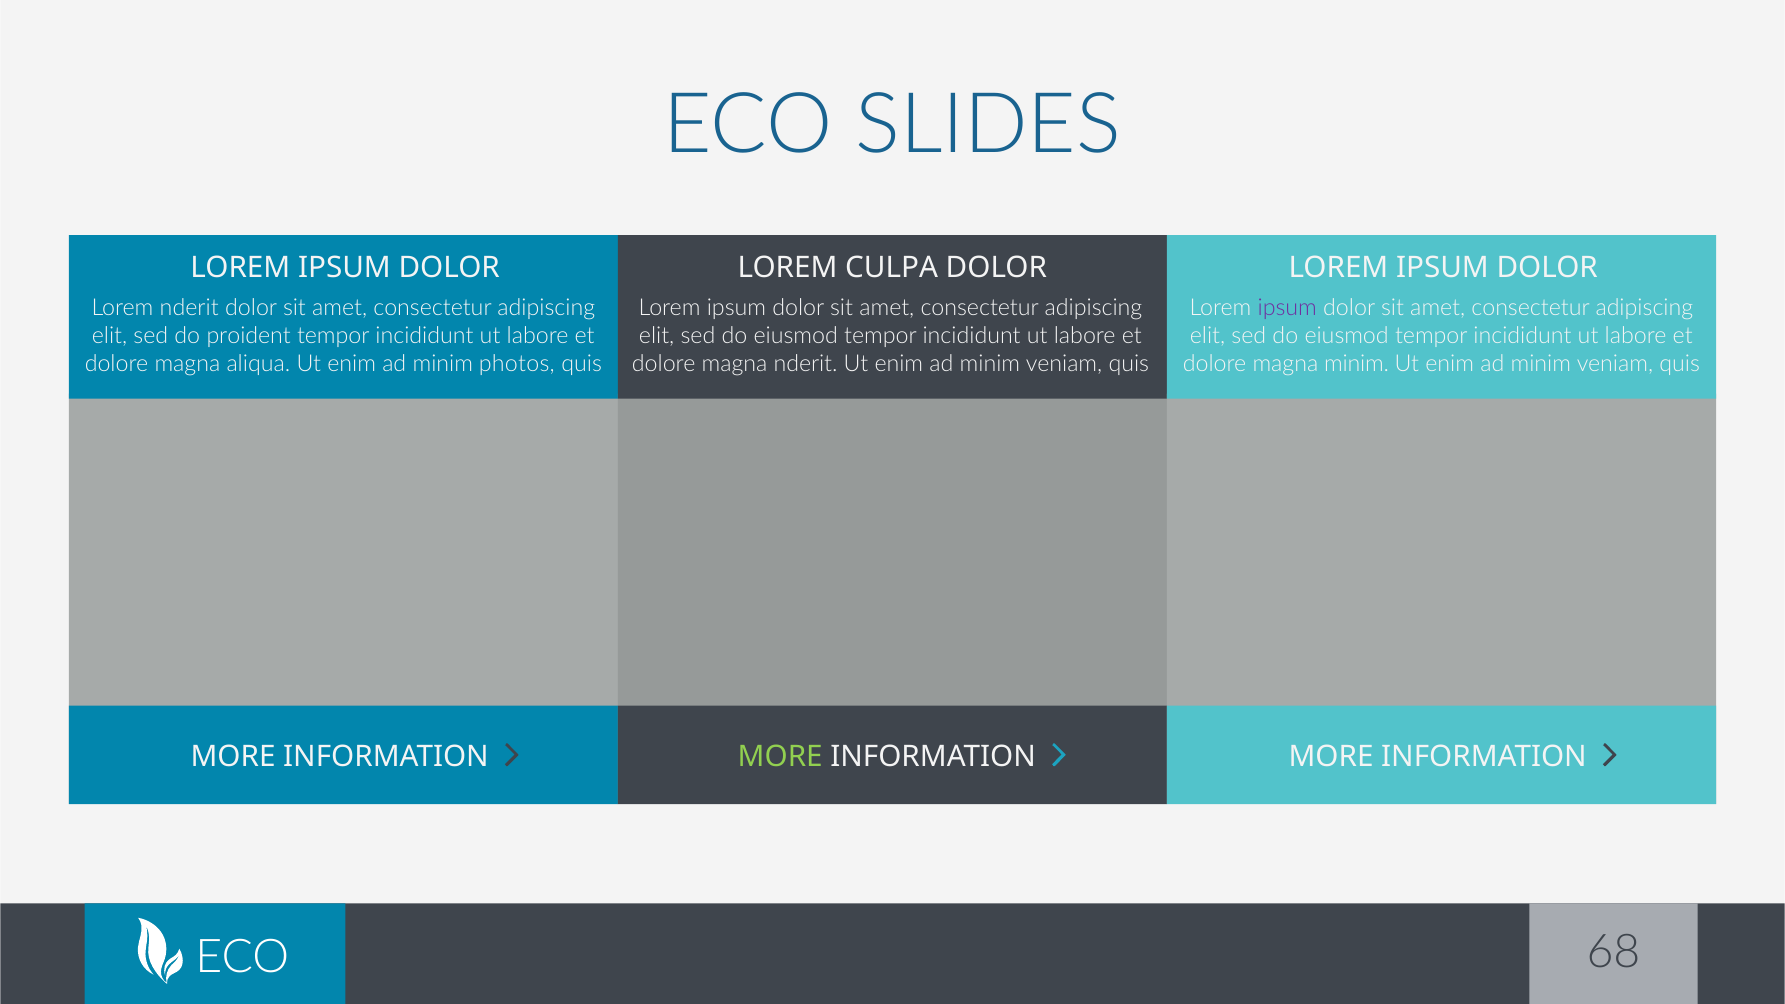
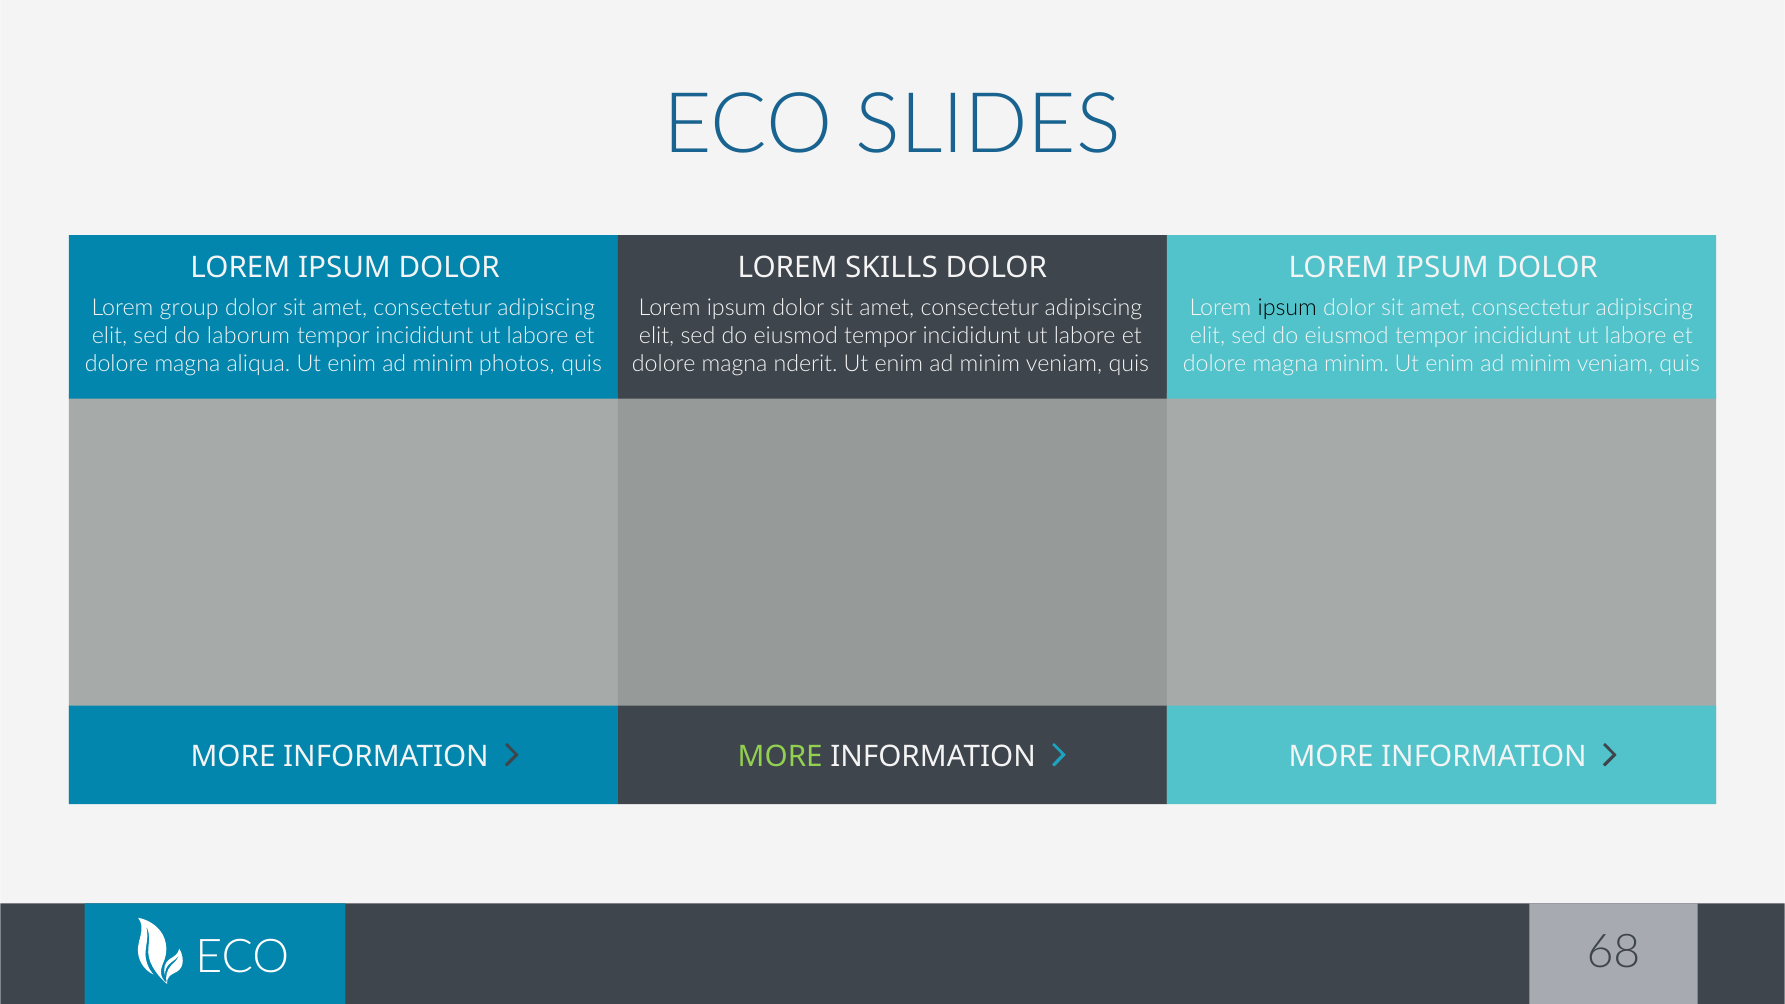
CULPA: CULPA -> SKILLS (892, 268)
Lorem nderit: nderit -> group (189, 308)
ipsum colour: purple -> black (1287, 308)
proident: proident -> laborum (249, 336)
